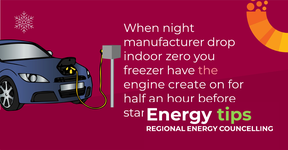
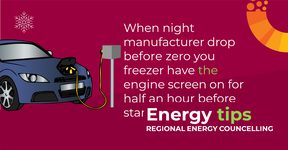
indoor: indoor -> before (143, 57)
the colour: pink -> light green (208, 71)
create: create -> screen (187, 85)
